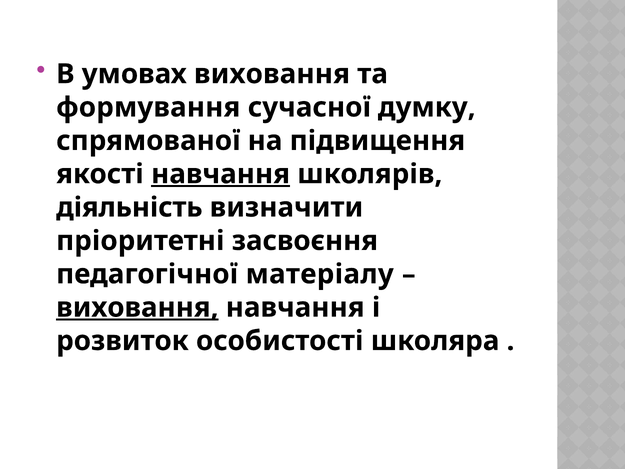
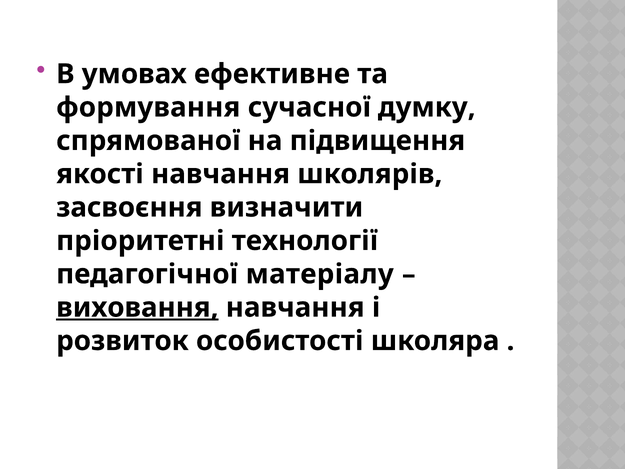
умовах виховання: виховання -> ефективне (272, 74)
навчання underline: present -> none (221, 174)
діяльність: діяльність -> засвоєння (129, 207)
засвоєння: засвоєння -> технології (305, 241)
